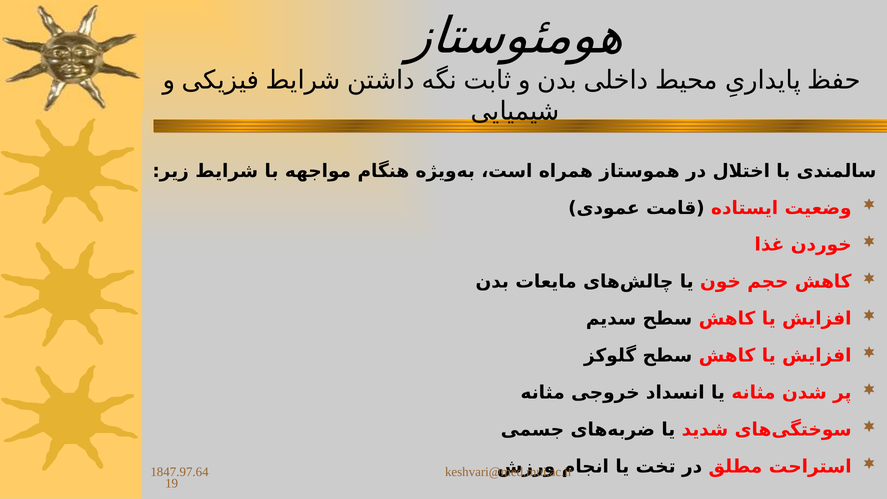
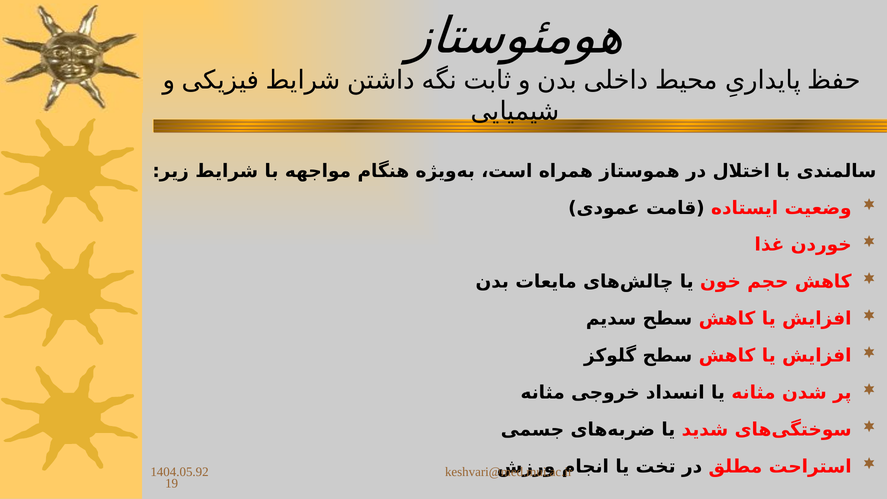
1847.97.64: 1847.97.64 -> 1404.05.92 (180, 472)
